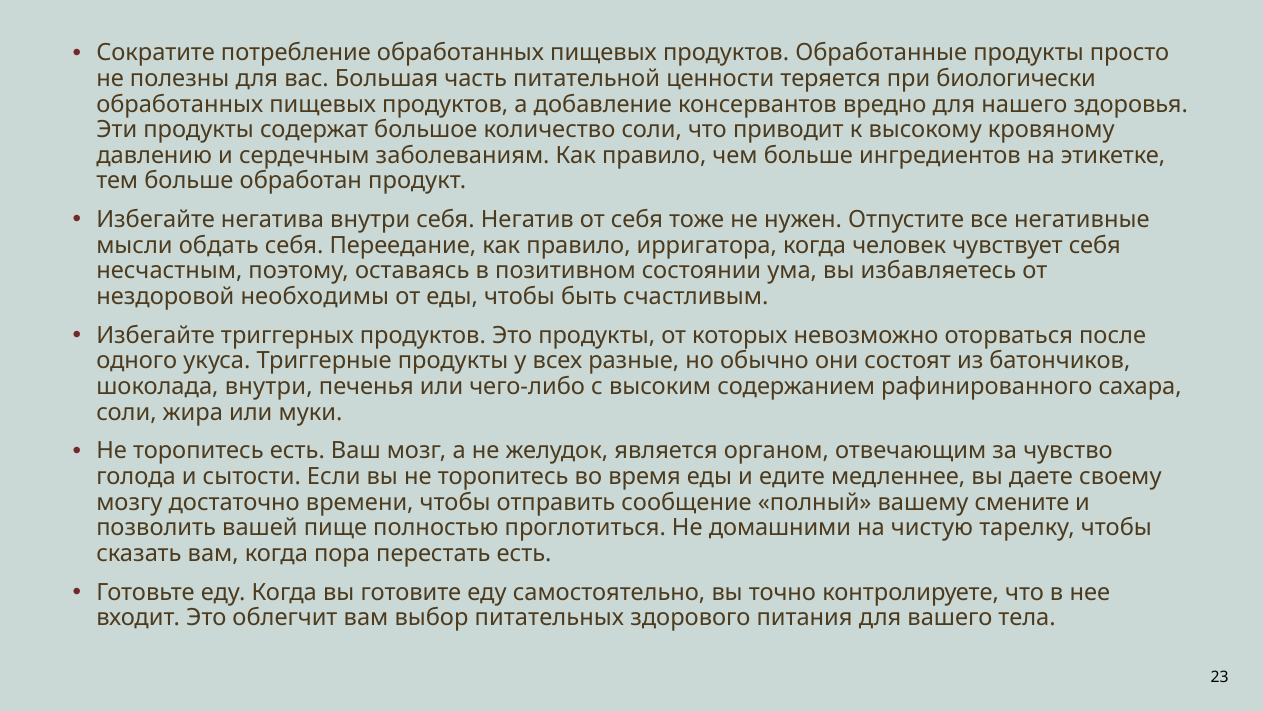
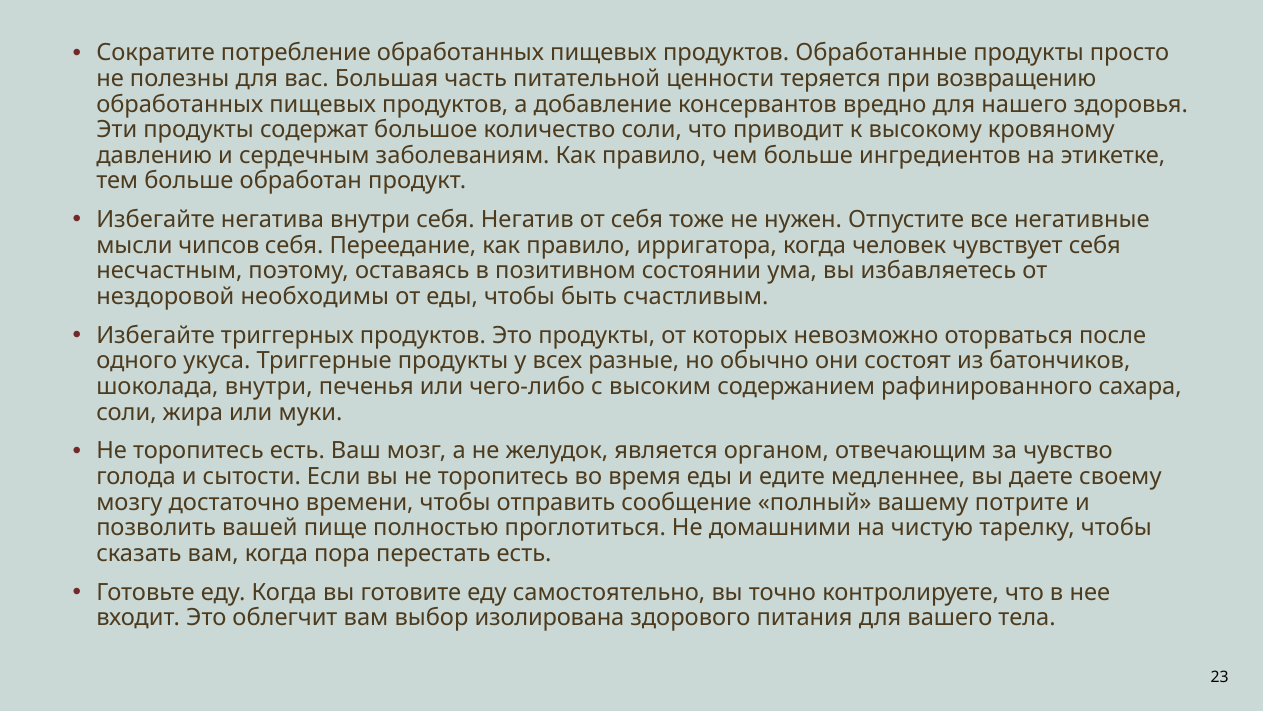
биологически: биологически -> возвращению (1016, 79)
обдать: обдать -> чипсов (219, 245)
смените: смените -> потрите (1022, 502)
питательных: питательных -> изолирована (550, 617)
